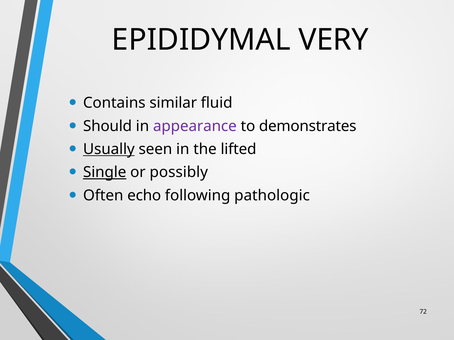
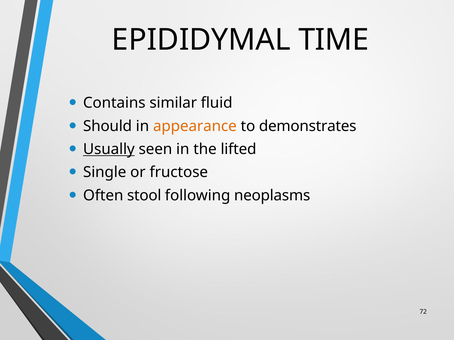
VERY: VERY -> TIME (334, 40)
appearance colour: purple -> orange (195, 126)
Single underline: present -> none (105, 172)
possibly: possibly -> fructose (179, 172)
echo: echo -> stool (144, 196)
pathologic: pathologic -> neoplasms (272, 196)
